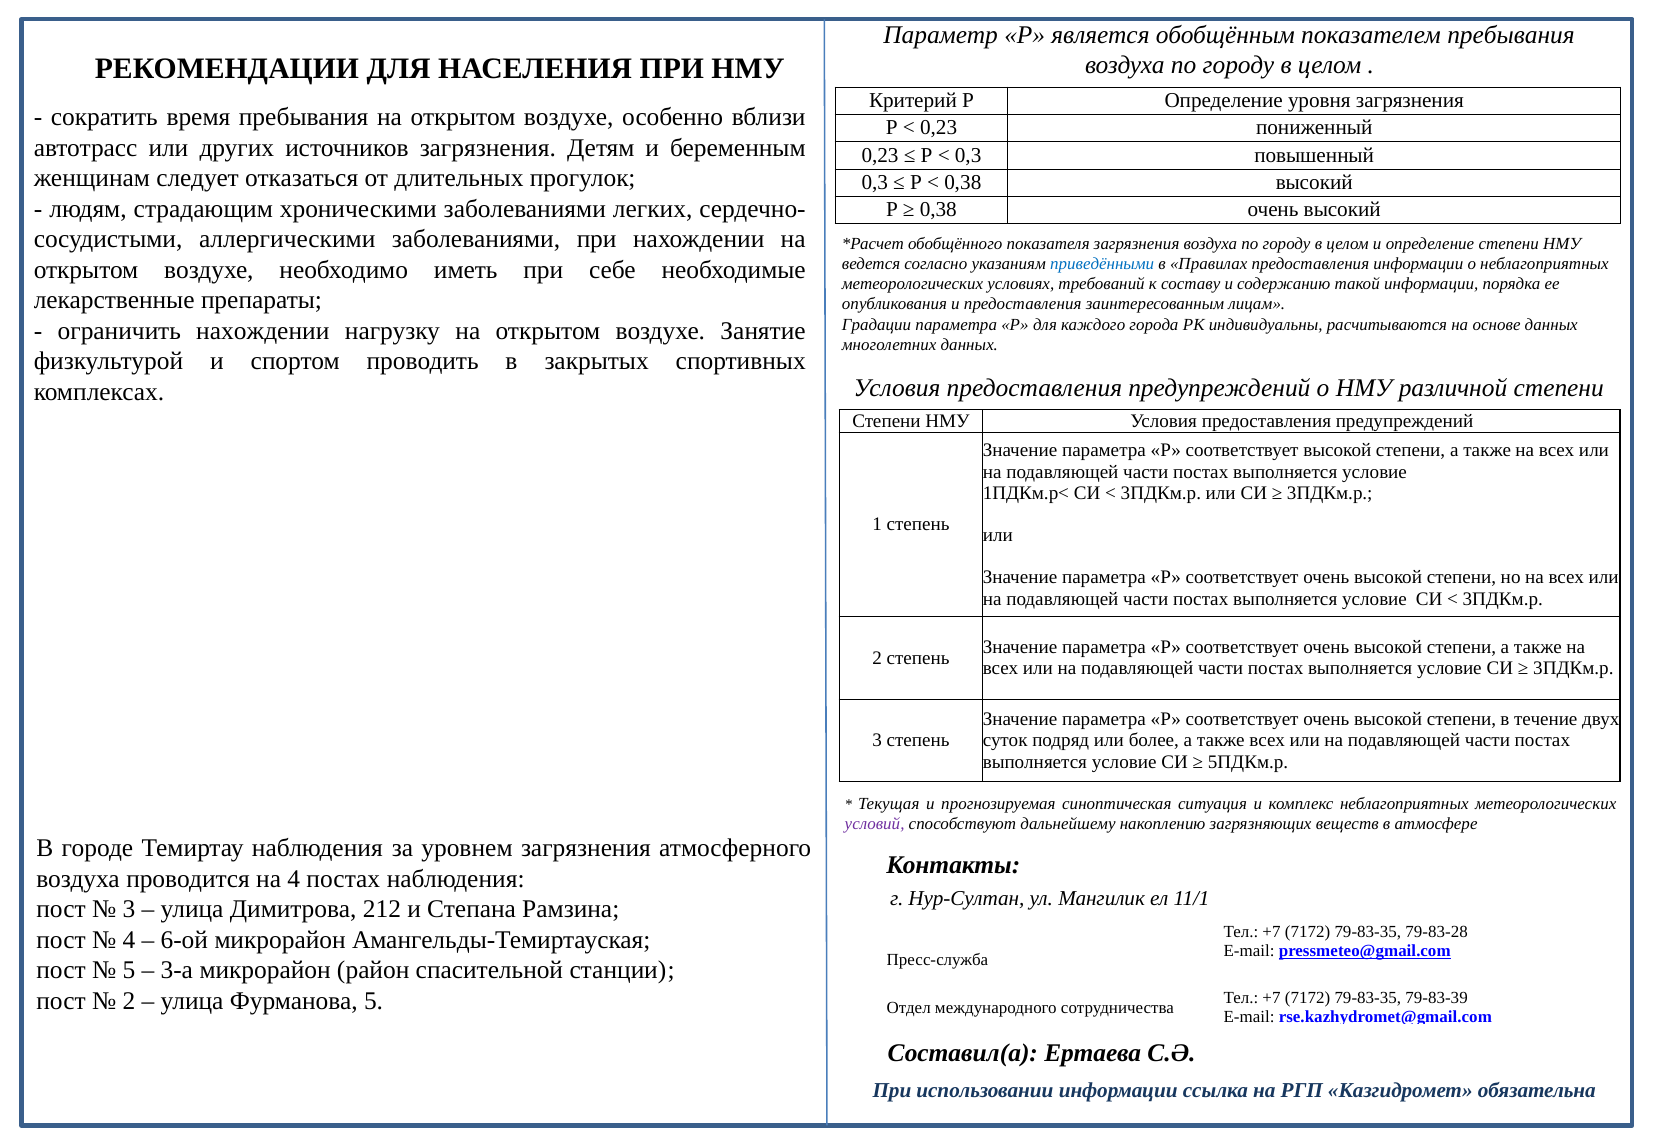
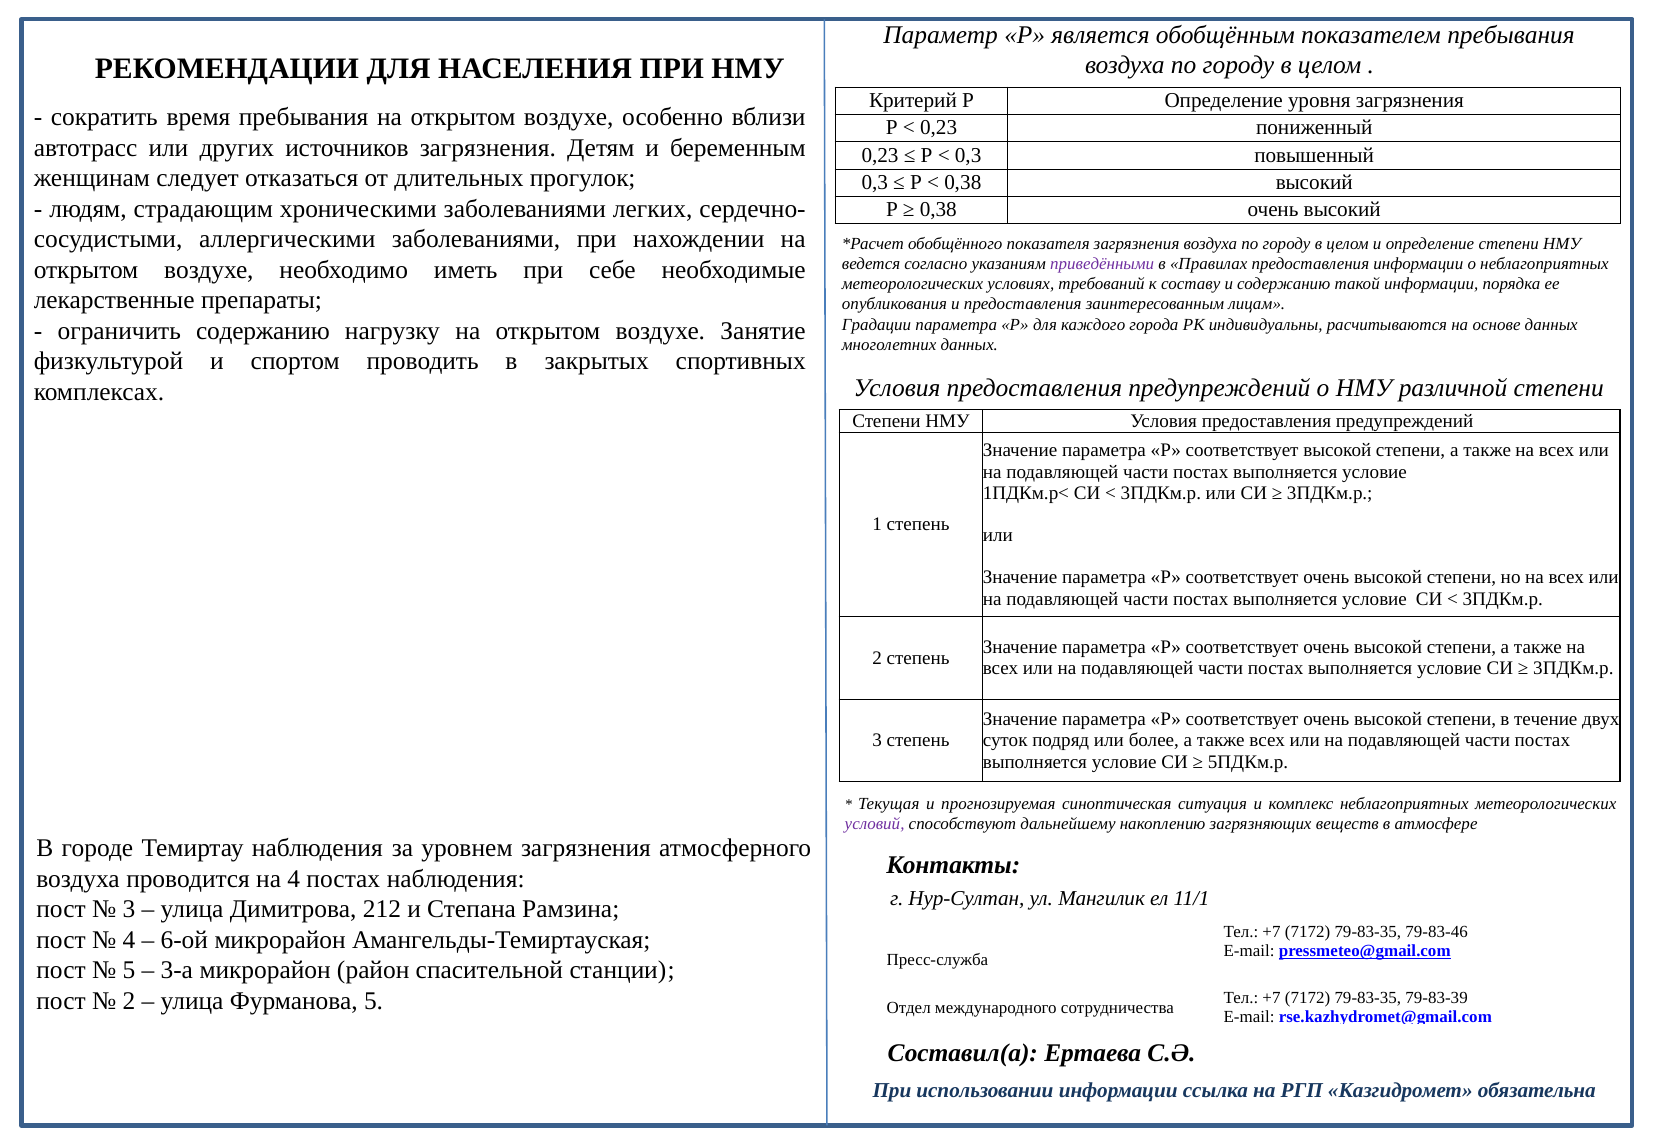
приведёнными colour: blue -> purple (1102, 264)
ограничить нахождении: нахождении -> содержанию (263, 331)
79-83-28: 79-83-28 -> 79-83-46 (1437, 932)
